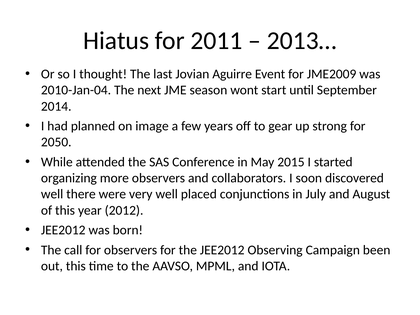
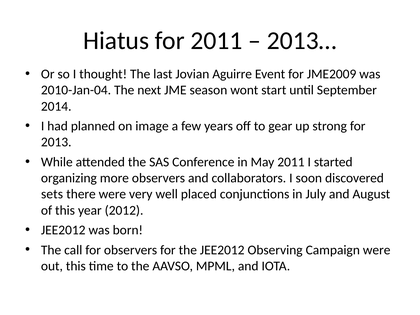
2050: 2050 -> 2013 (56, 142)
May 2015: 2015 -> 2011 (291, 162)
well: well -> sets (52, 194)
Campaign been: been -> were (377, 250)
